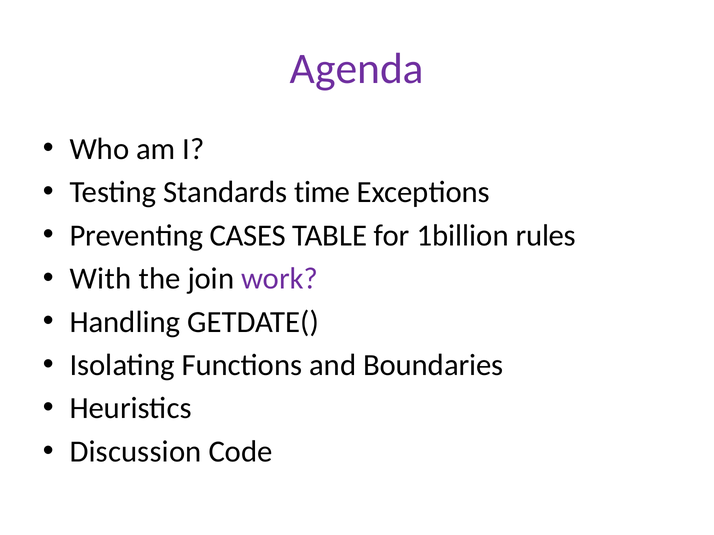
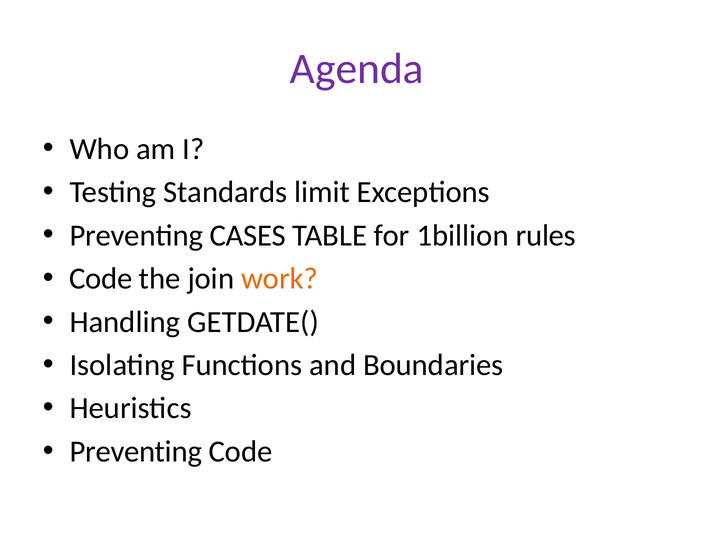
time: time -> limit (322, 192)
With: With -> Code (101, 279)
work colour: purple -> orange (279, 279)
Discussion: Discussion -> Preventing (136, 452)
